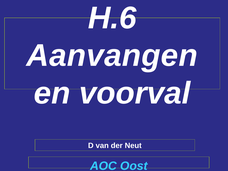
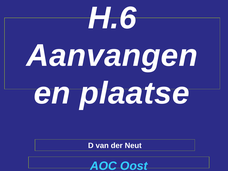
voorval: voorval -> plaatse (135, 93)
